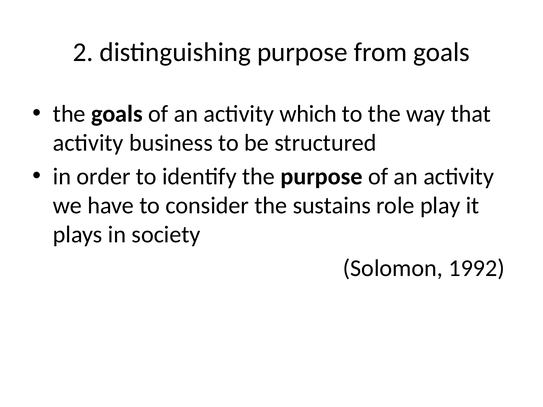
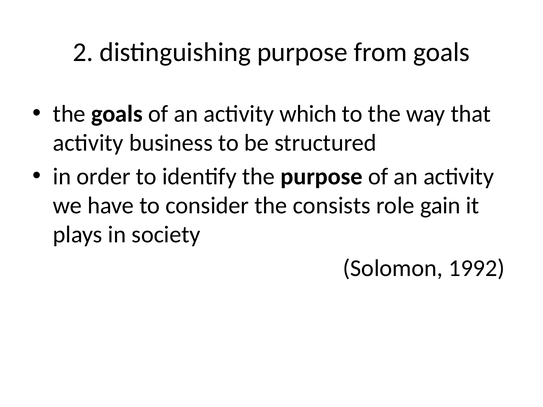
sustains: sustains -> consists (332, 206)
play: play -> gain (440, 206)
